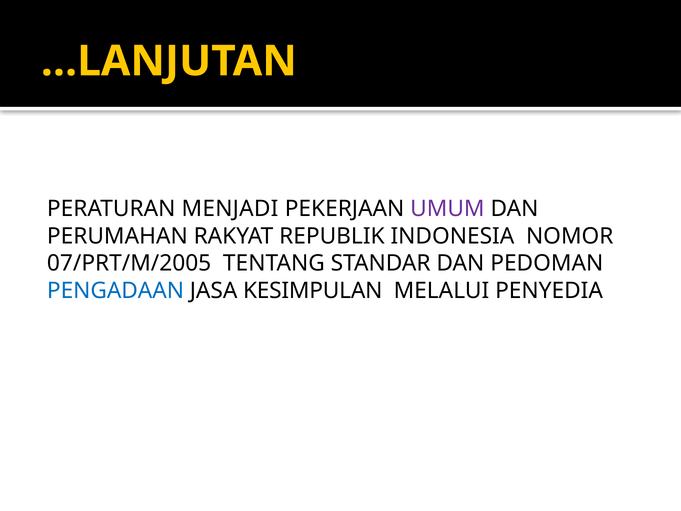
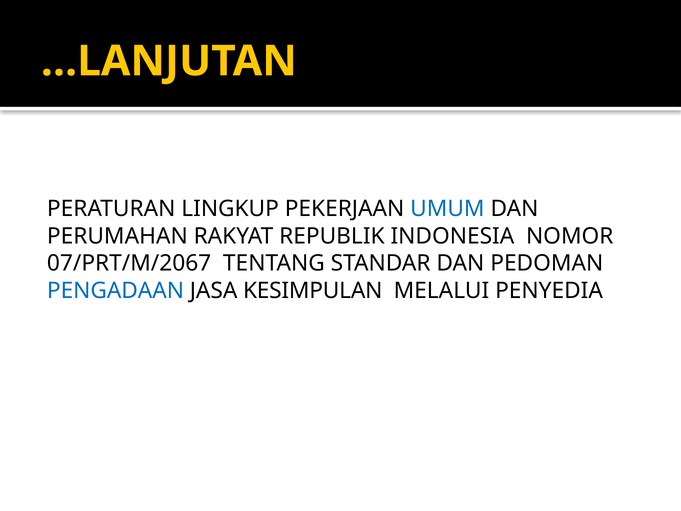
MENJADI: MENJADI -> LINGKUP (230, 209)
UMUM colour: purple -> blue (447, 209)
07/PRT/M/2005: 07/PRT/M/2005 -> 07/PRT/M/2067 (129, 263)
